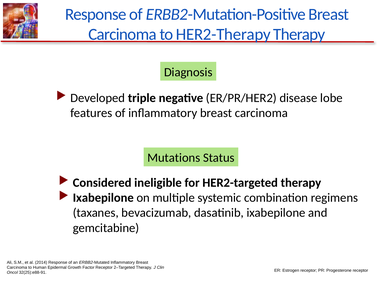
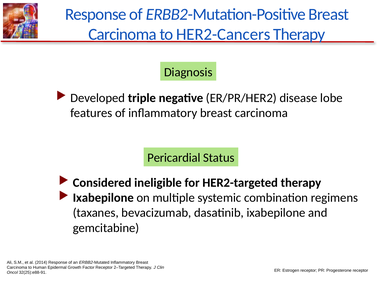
HER2-Therapy: HER2-Therapy -> HER2-Cancers (223, 34)
Mutations: Mutations -> Pericardial (174, 158)
